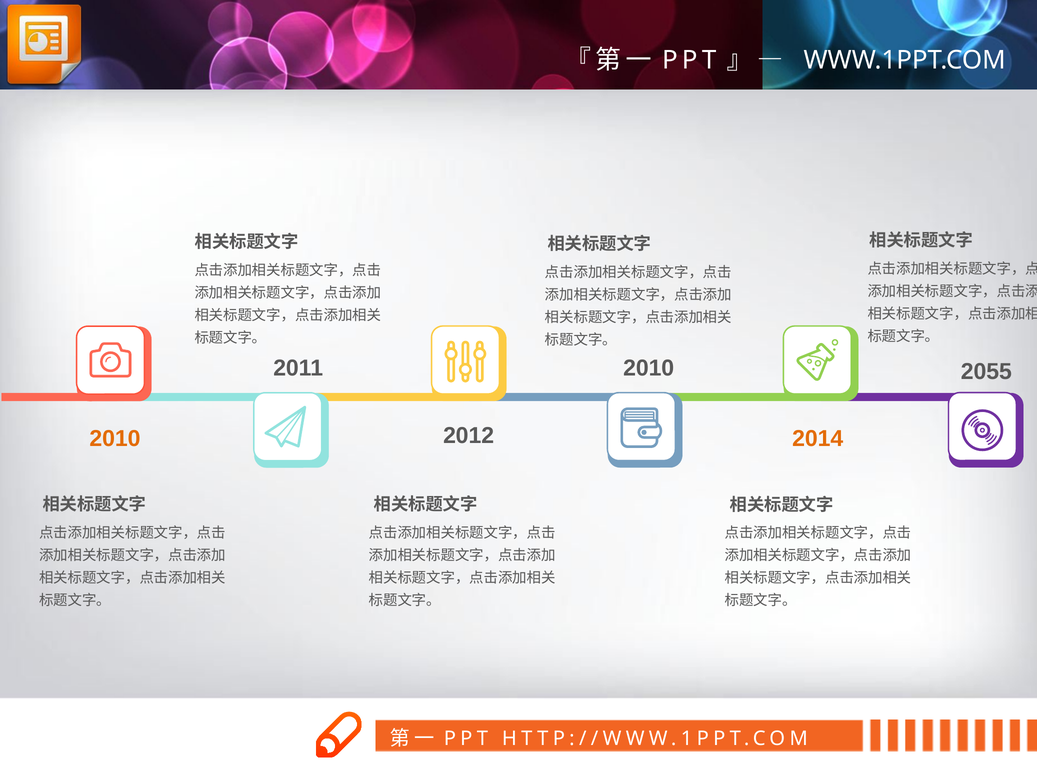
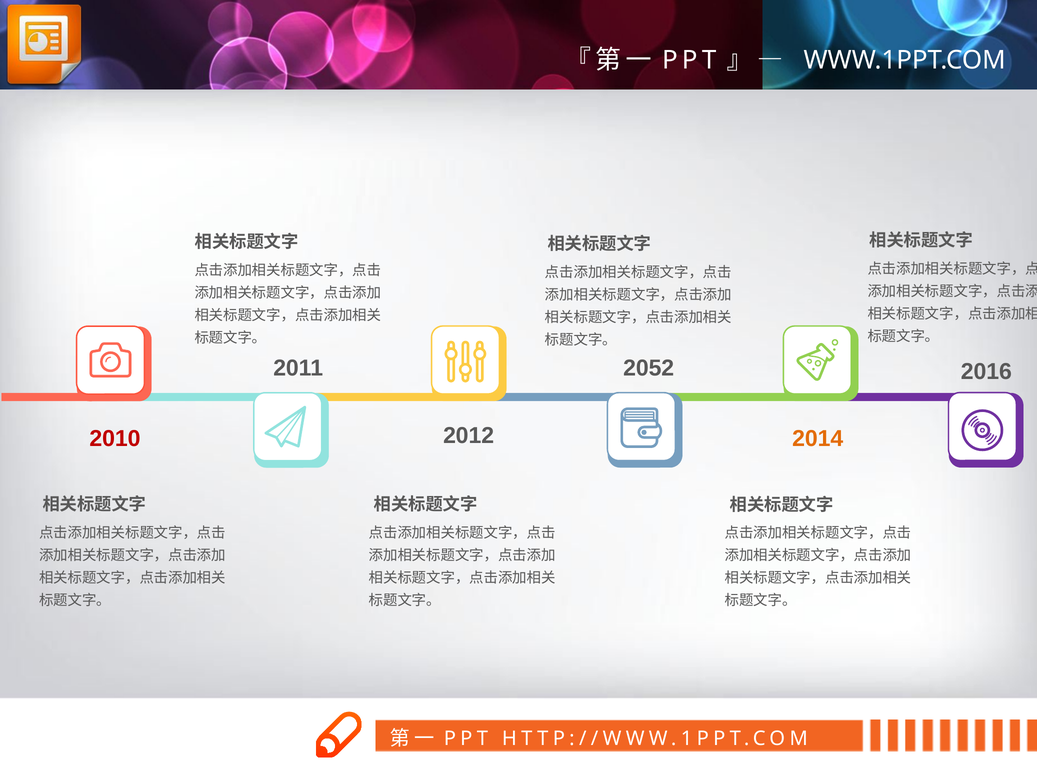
2010: 2010 -> 2052 (649, 368)
2055: 2055 -> 2016 (986, 371)
2010 colour: orange -> red (115, 439)
